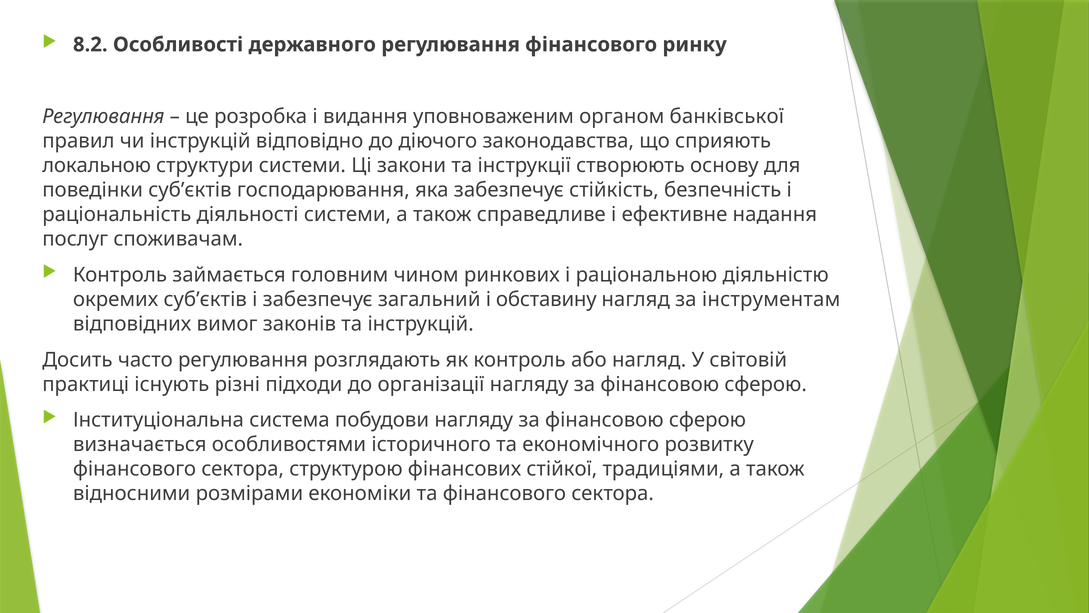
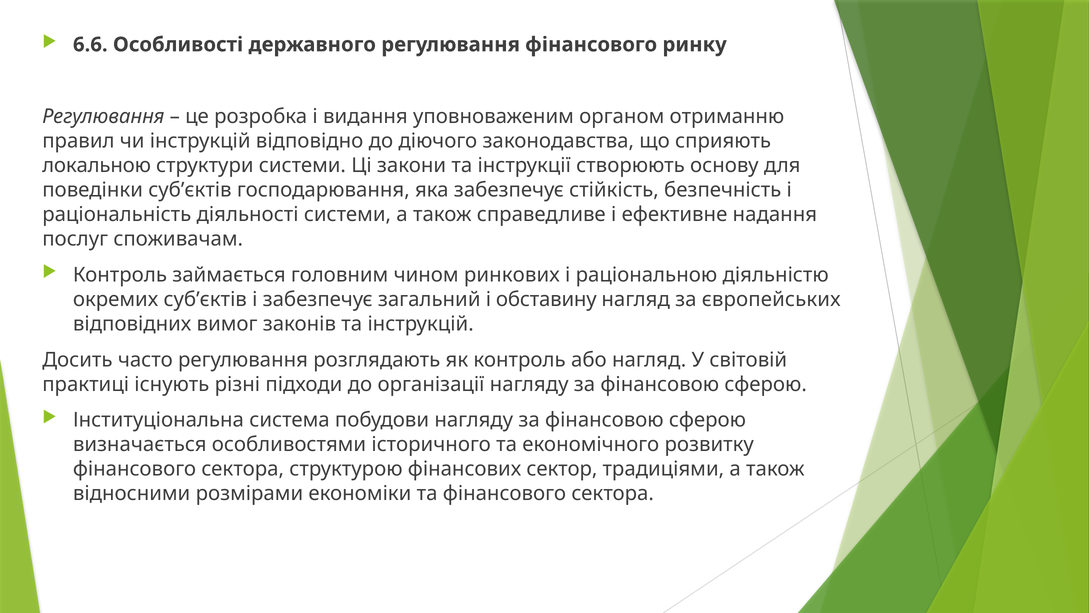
8.2: 8.2 -> 6.6 (90, 45)
банківської: банківської -> отриманню (727, 116)
інструментам: інструментам -> європейських (771, 299)
стійкої: стійкої -> сектор (562, 469)
